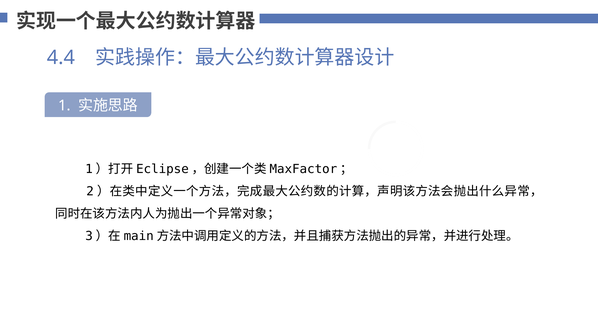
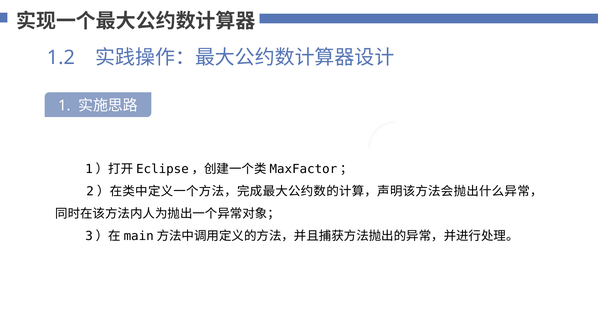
4.4: 4.4 -> 1.2 (61, 58)
